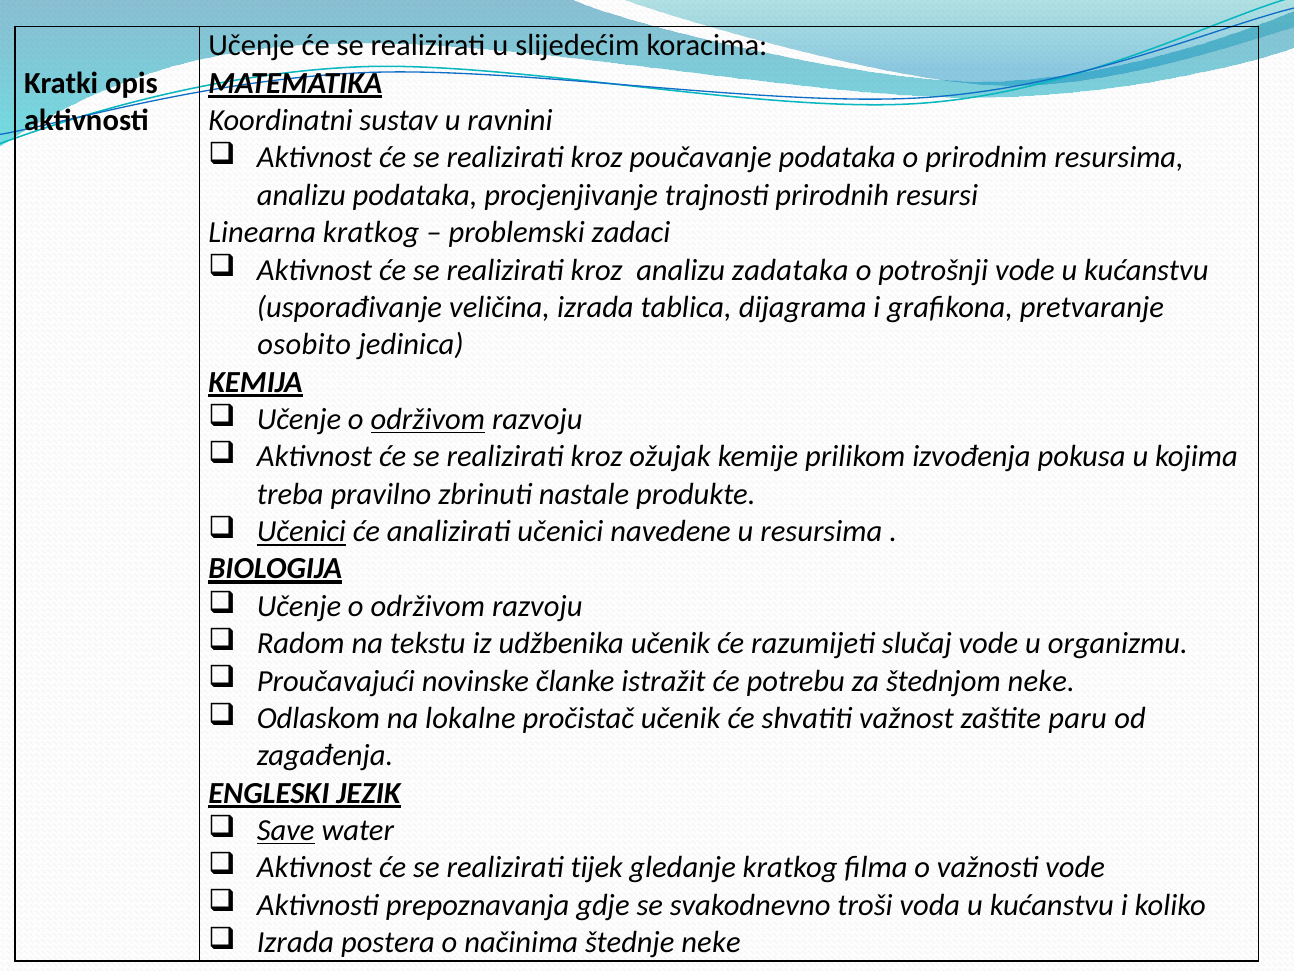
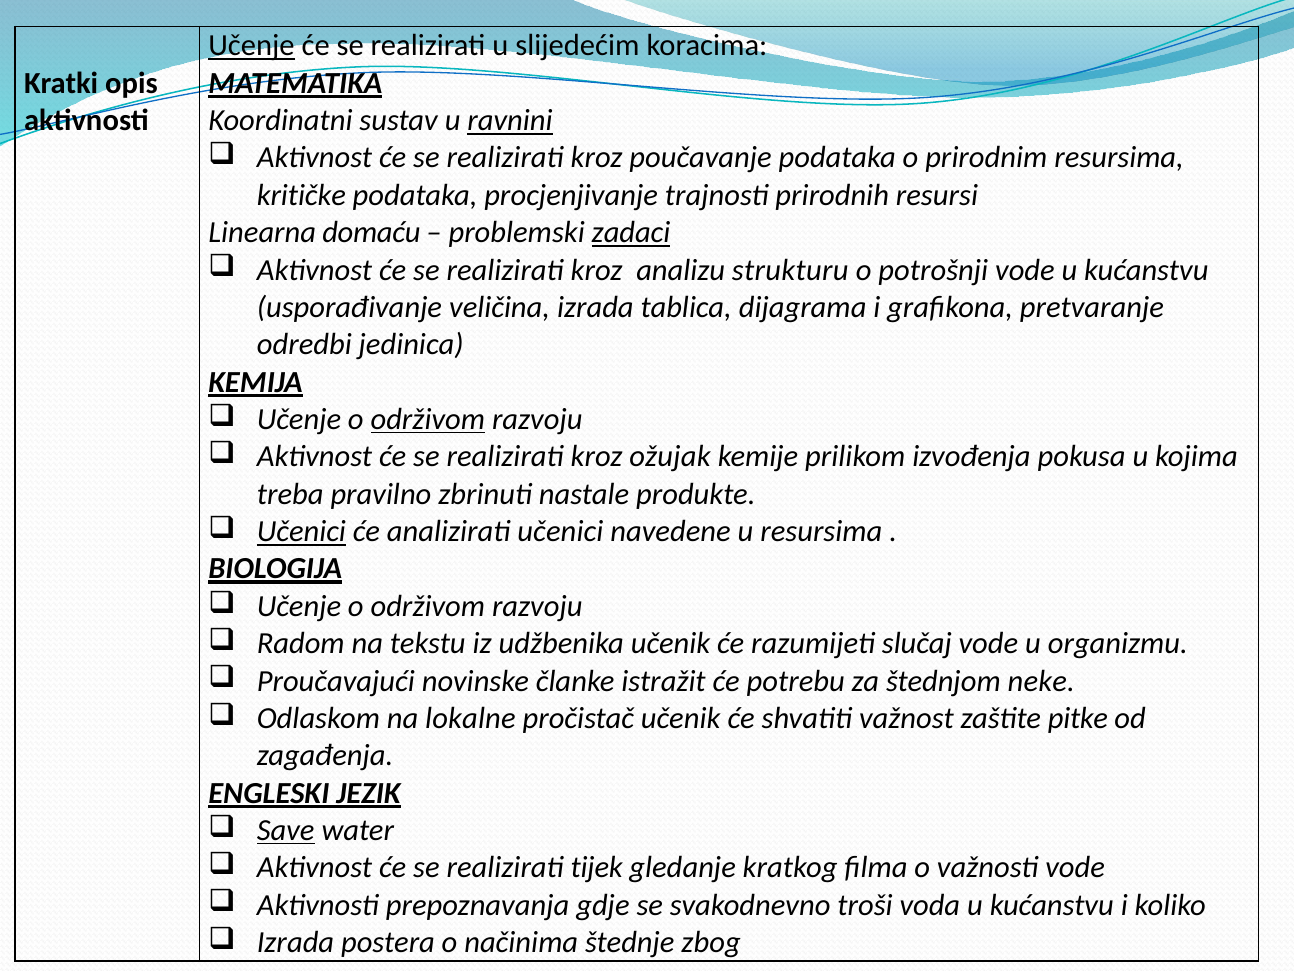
Učenje underline: none -> present (251, 46)
ravnini underline: none -> present (510, 120)
analizu: analizu -> kritičke (301, 195)
Linearna kratkog: kratkog -> domaću (371, 232)
zadaci underline: none -> present (631, 232)
zadataka: zadataka -> strukturu (790, 270)
osobito: osobito -> odredbi (304, 344)
paru: paru -> pitke (1078, 718)
štednje neke: neke -> zbog (711, 942)
